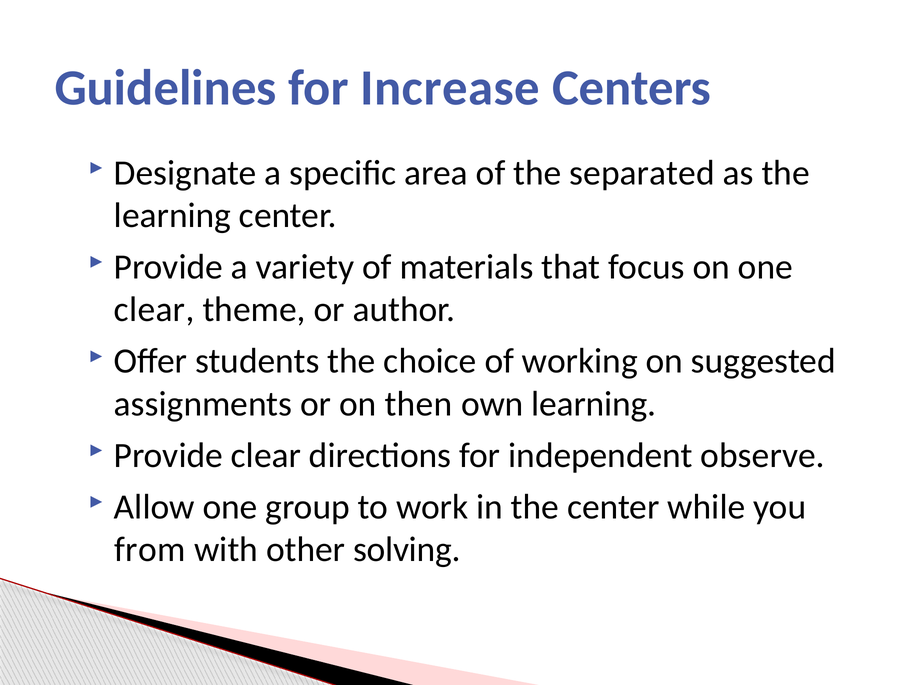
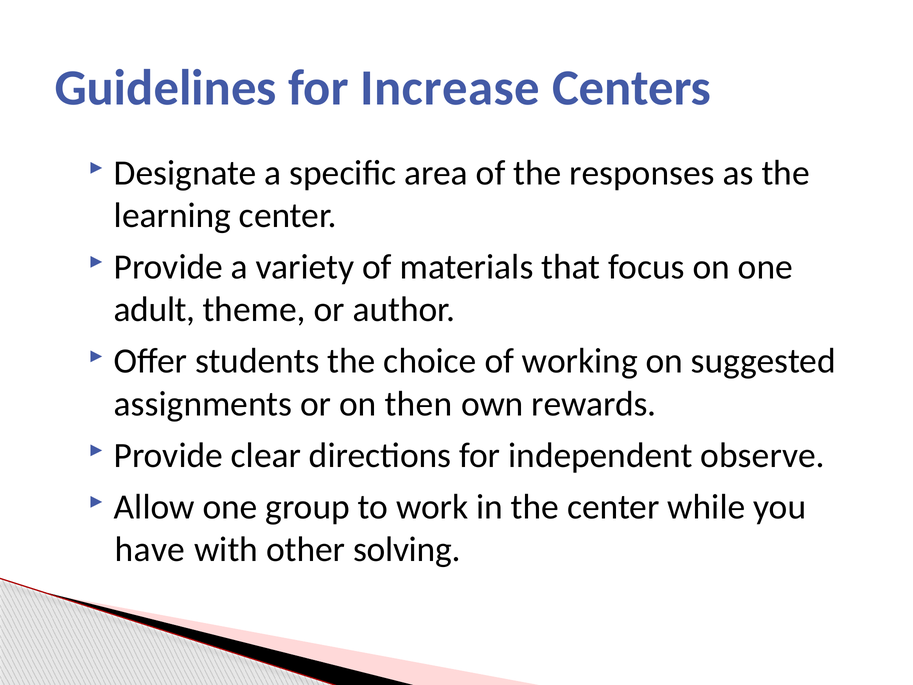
separated: separated -> responses (642, 173)
clear: clear -> adult (155, 310)
own learning: learning -> rewards (594, 404)
from: from -> have (150, 549)
